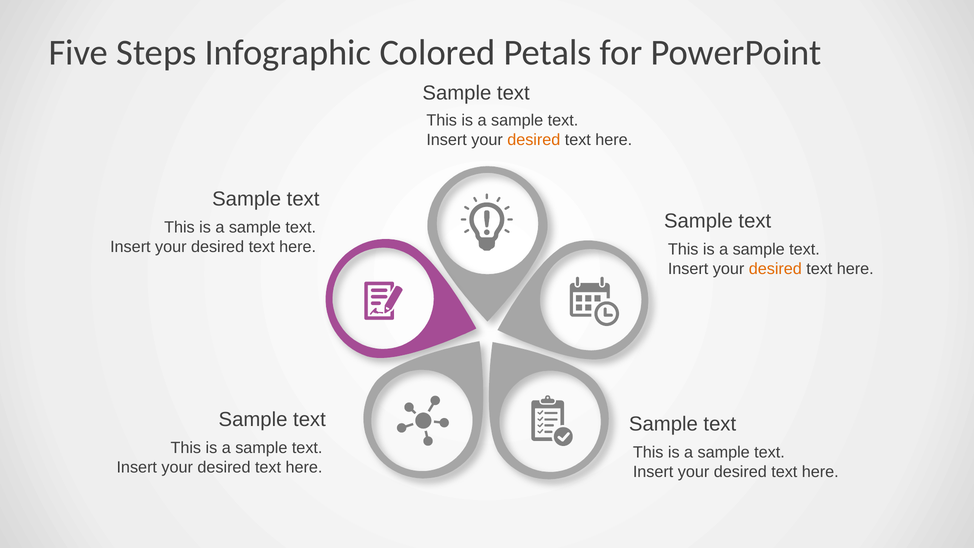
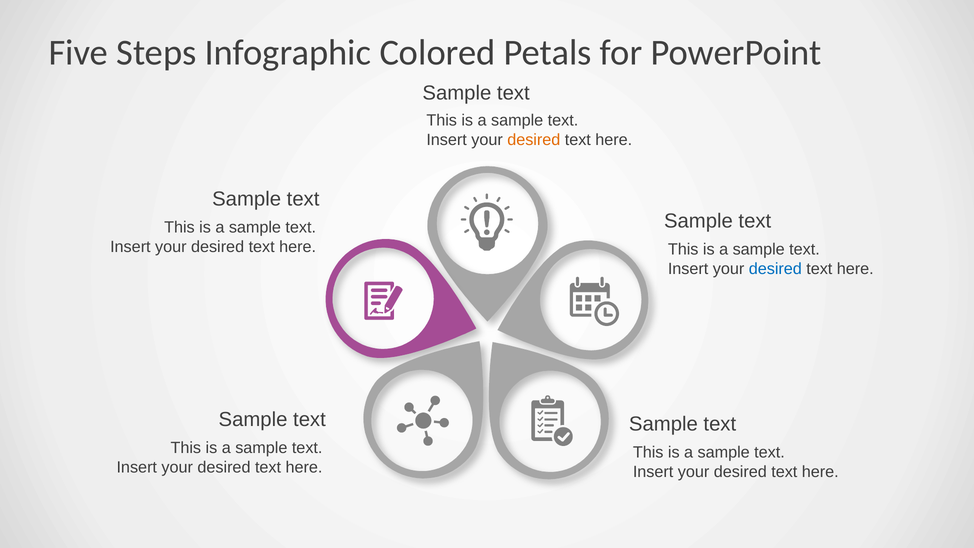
desired colour: orange -> blue (775, 269)
